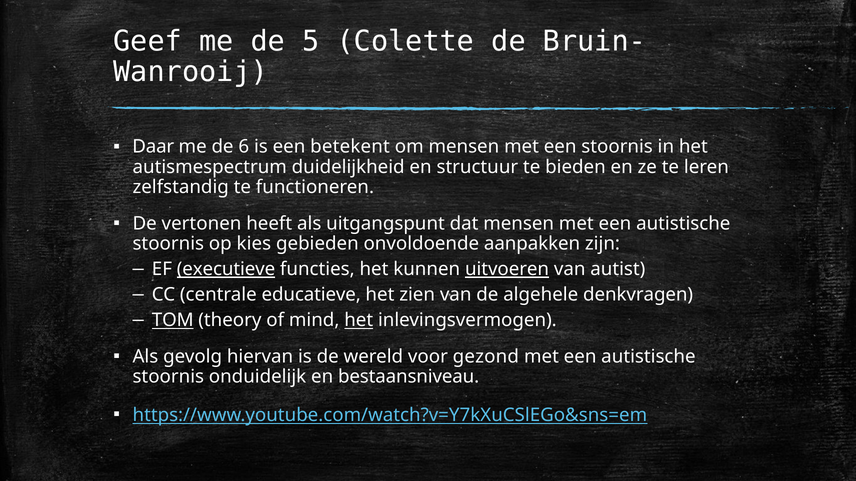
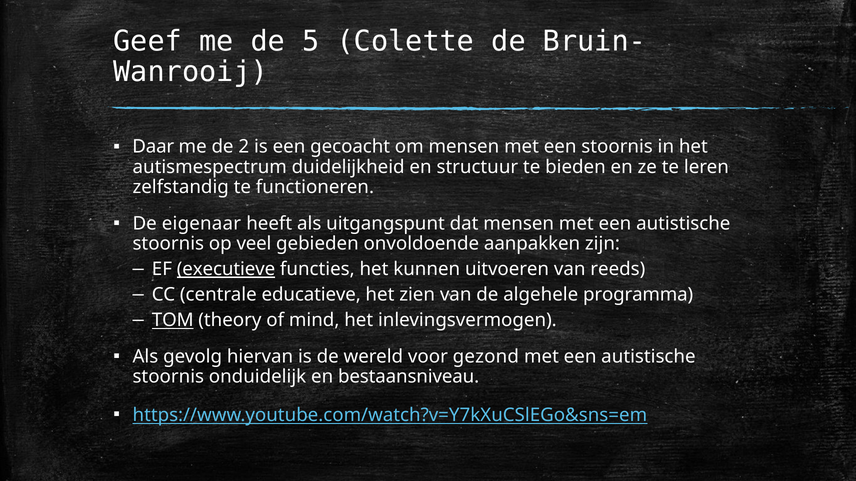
6: 6 -> 2 (244, 147)
betekent: betekent -> gecoacht (350, 147)
vertonen: vertonen -> eigenaar (201, 224)
kies: kies -> veel (254, 244)
uitvoeren underline: present -> none (507, 270)
autist: autist -> reeds (618, 270)
denkvragen: denkvragen -> programma (638, 295)
het underline: present -> none (359, 321)
